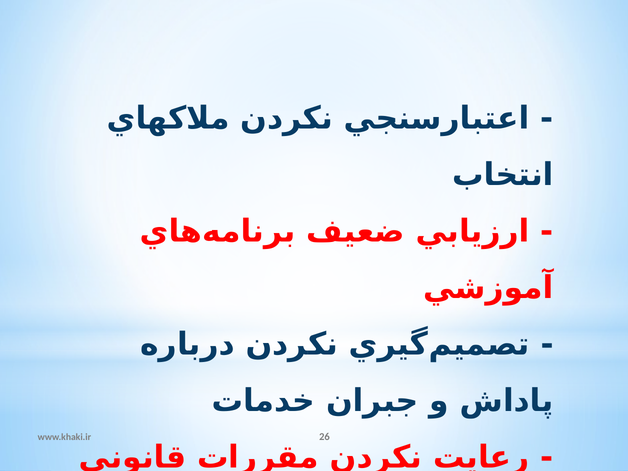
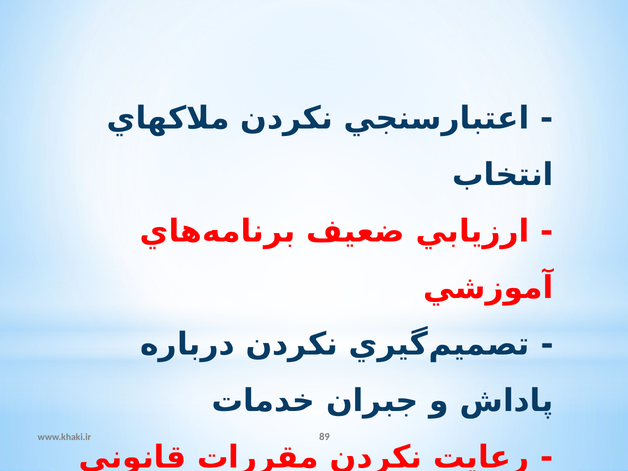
26: 26 -> 89 (324, 437)
